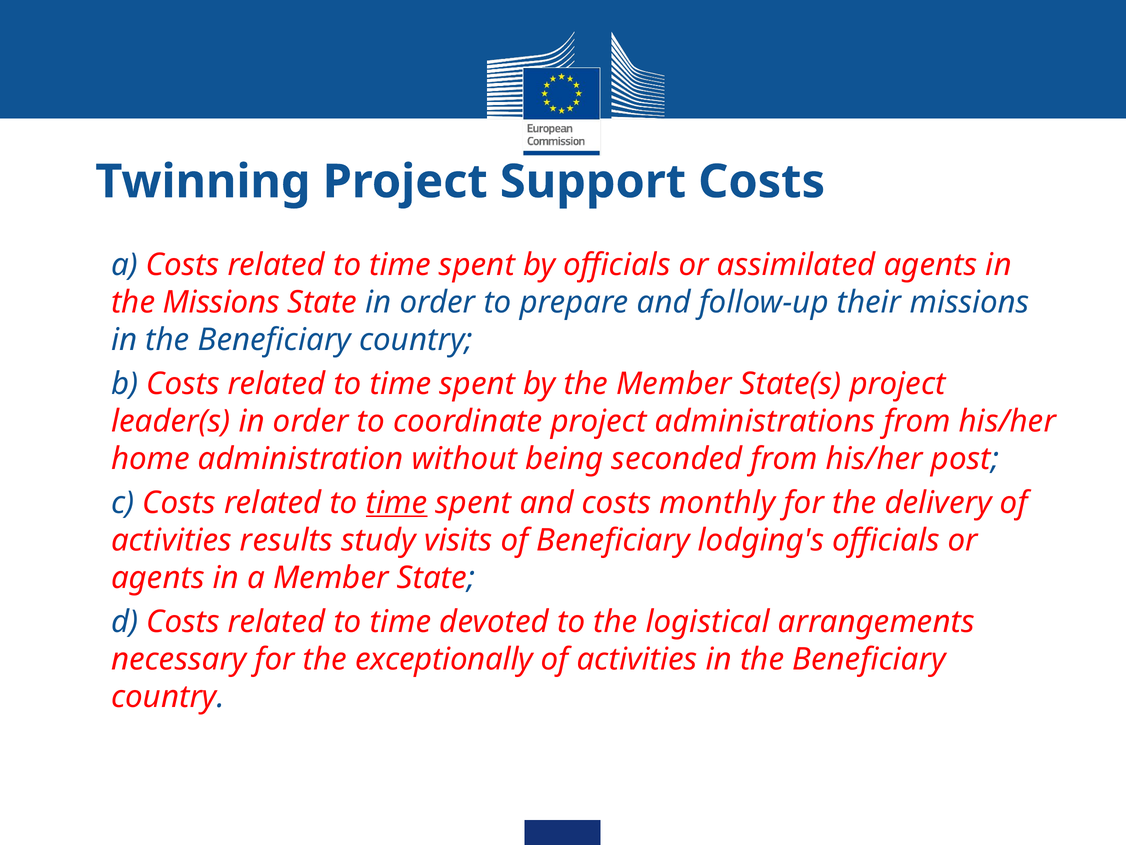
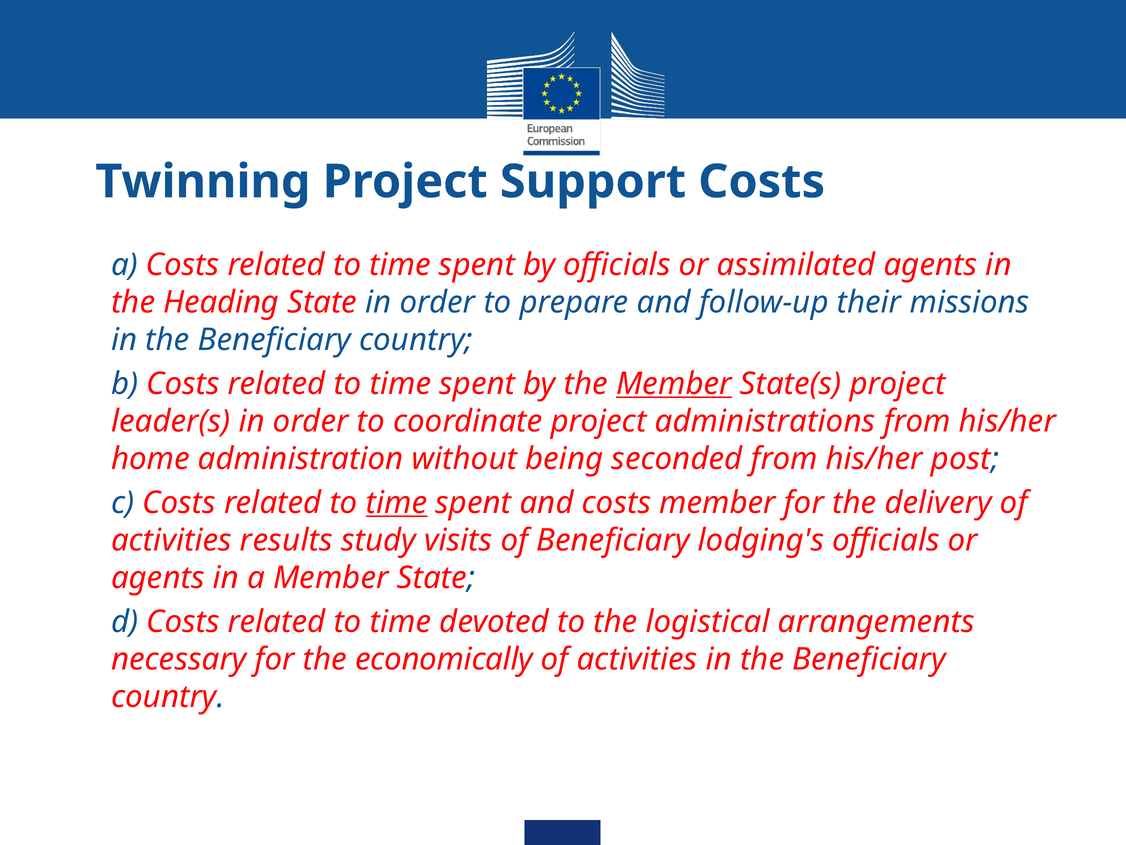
the Missions: Missions -> Heading (221, 302)
Member underline: none -> present (674, 384)
costs monthly: monthly -> member (717, 502)
exceptionally: exceptionally -> economically (444, 659)
